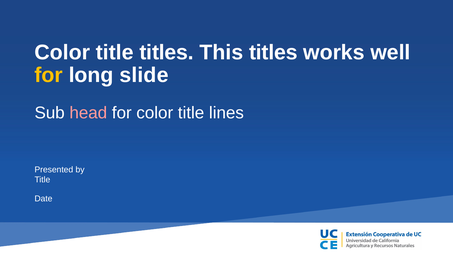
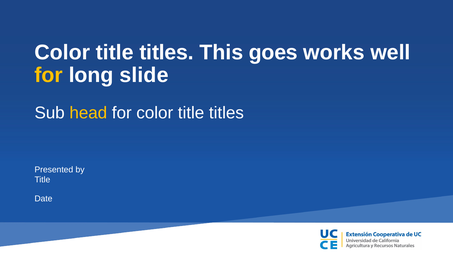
This titles: titles -> goes (273, 52)
head colour: pink -> yellow (88, 113)
for color title lines: lines -> titles (226, 113)
